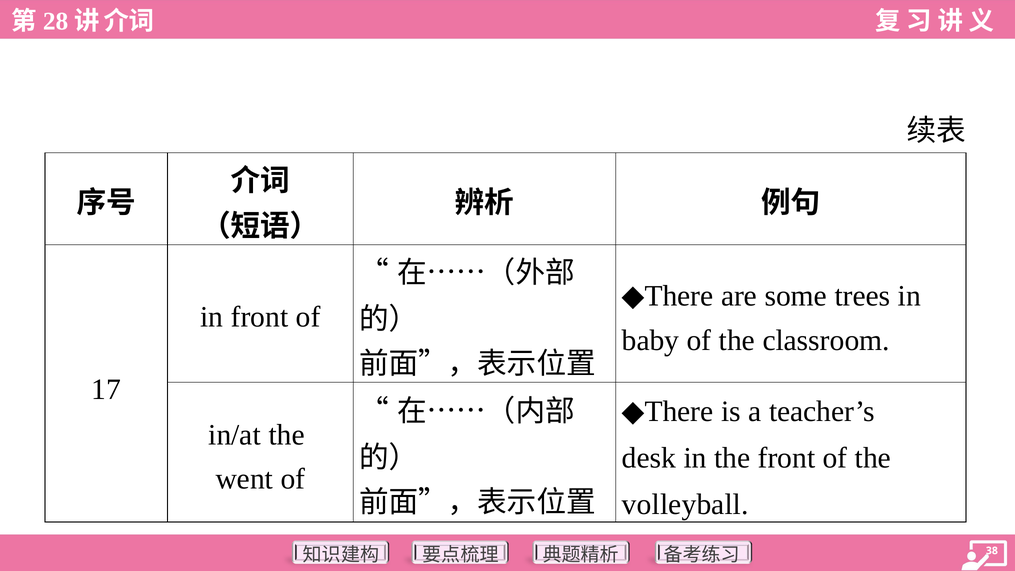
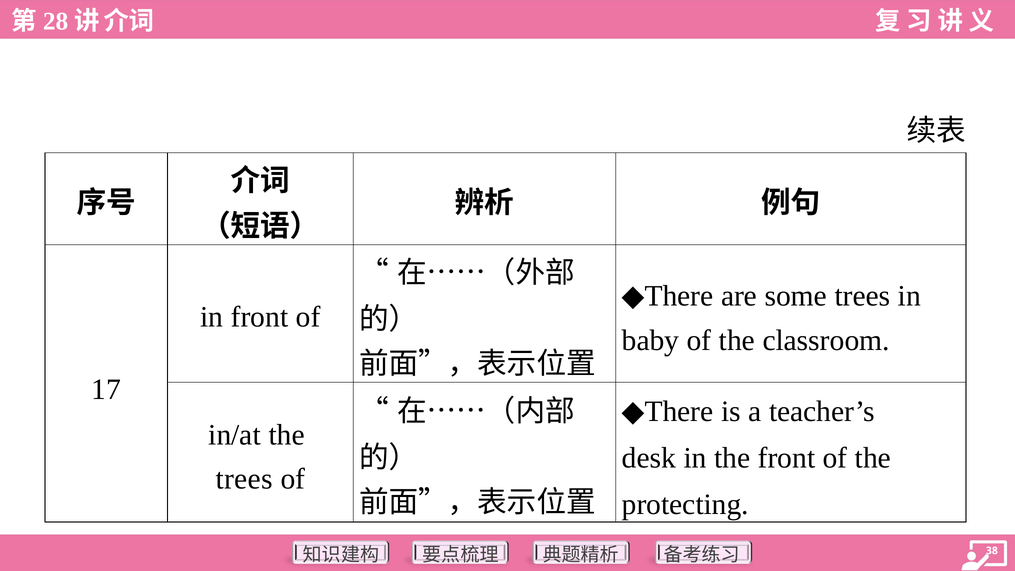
went: went -> trees (244, 479)
volleyball: volleyball -> protecting (685, 505)
